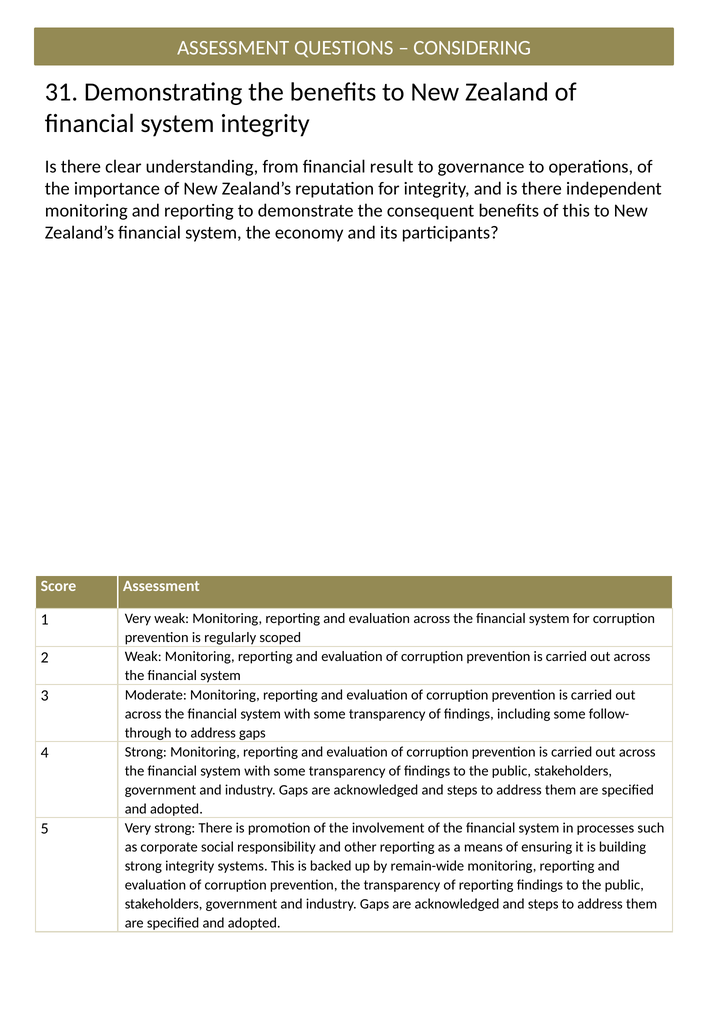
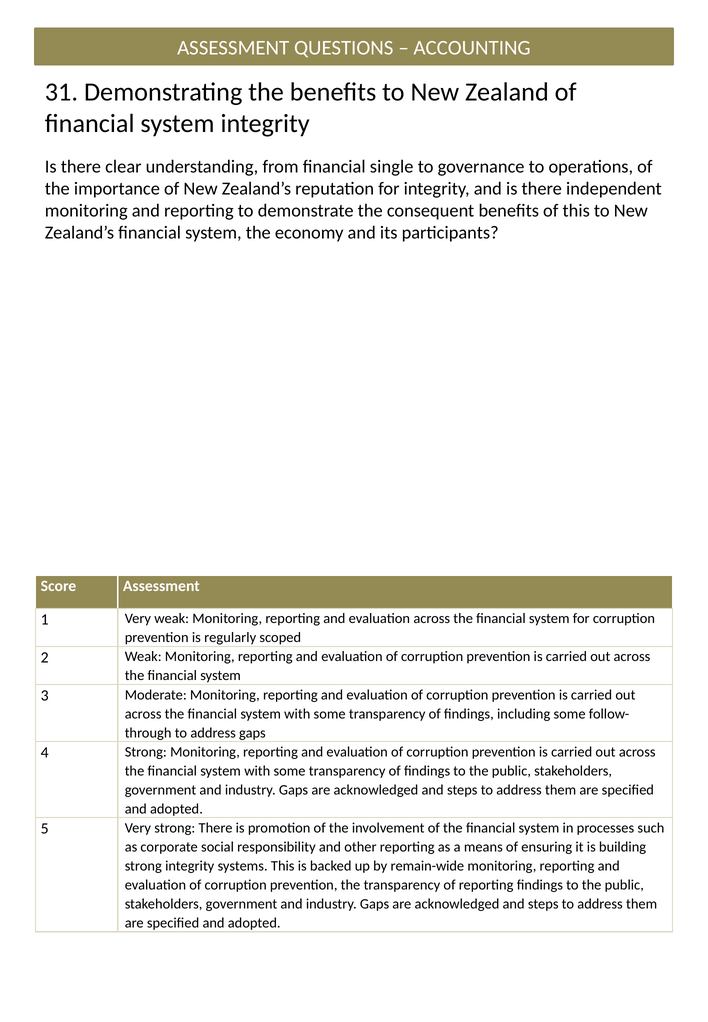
CONSIDERING: CONSIDERING -> ACCOUNTING (472, 48)
result: result -> single (392, 167)
